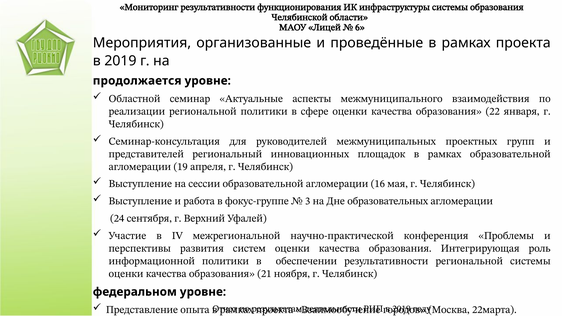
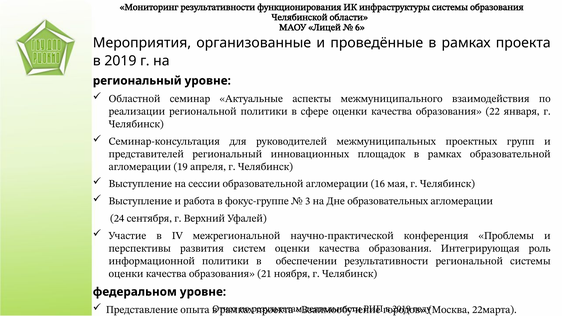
продолжается: продолжается -> региональный (137, 81)
